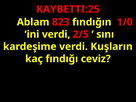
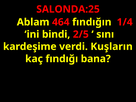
KAYBETTI:25: KAYBETTI:25 -> SALONDA:25 (68, 9)
823: 823 -> 464 (61, 22)
1/0: 1/0 -> 1/4 (125, 22)
ini verdi: verdi -> bindi (56, 34)
ceviz: ceviz -> bana (96, 59)
